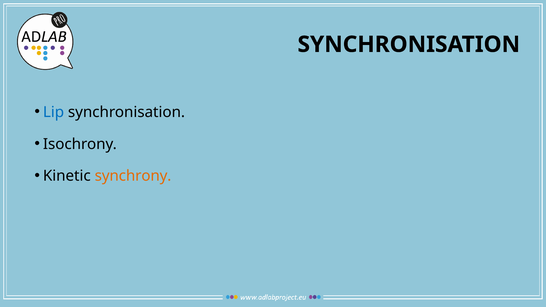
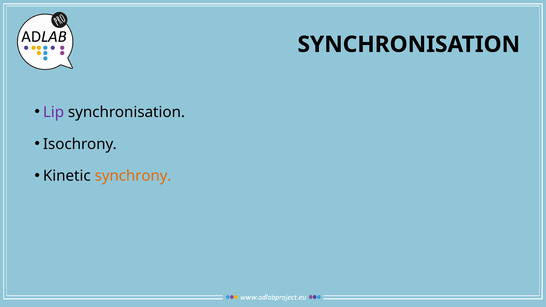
Lip colour: blue -> purple (53, 112)
